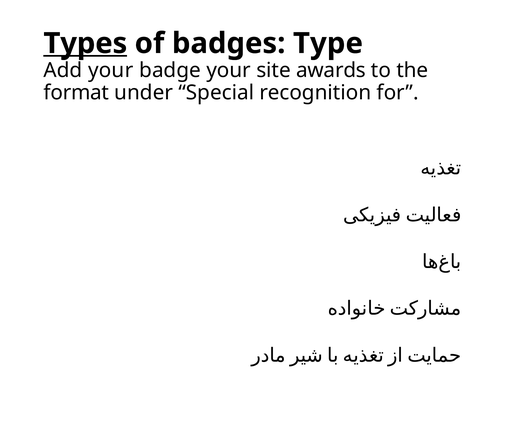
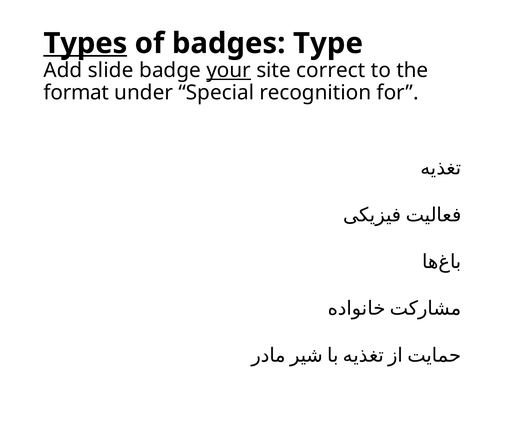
Add your: your -> slide (111, 70)
your underline: none -> present (229, 70)
awards: awards -> correct (331, 70)
